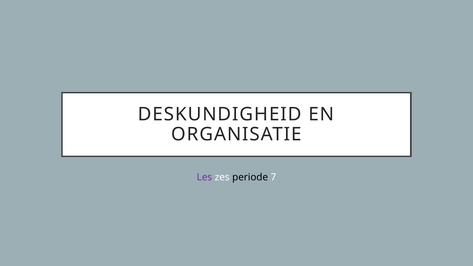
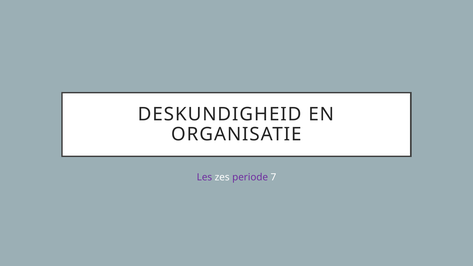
periode colour: black -> purple (250, 177)
